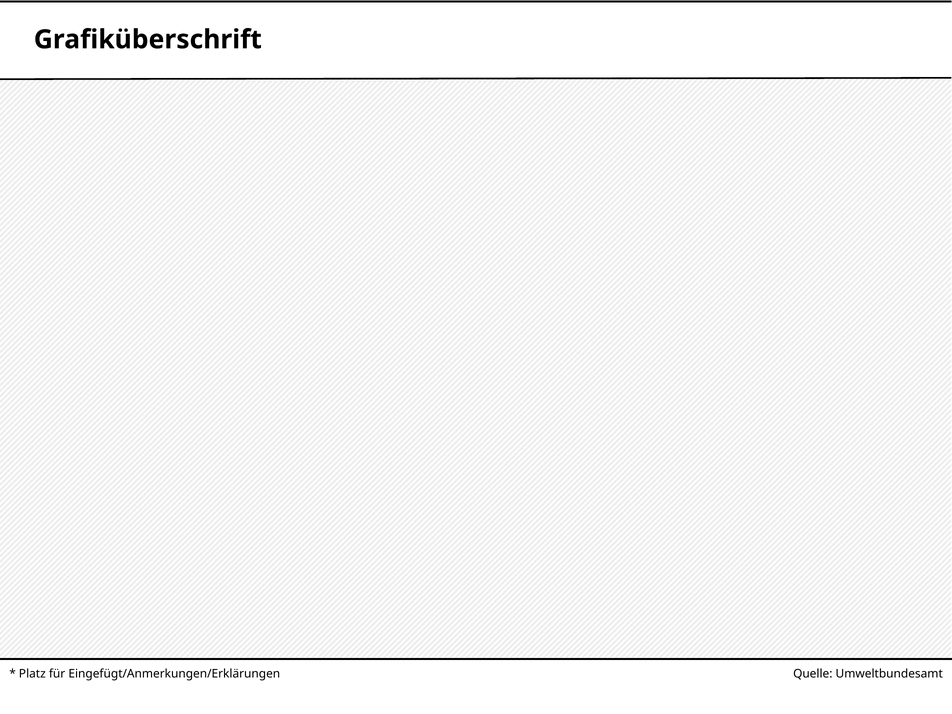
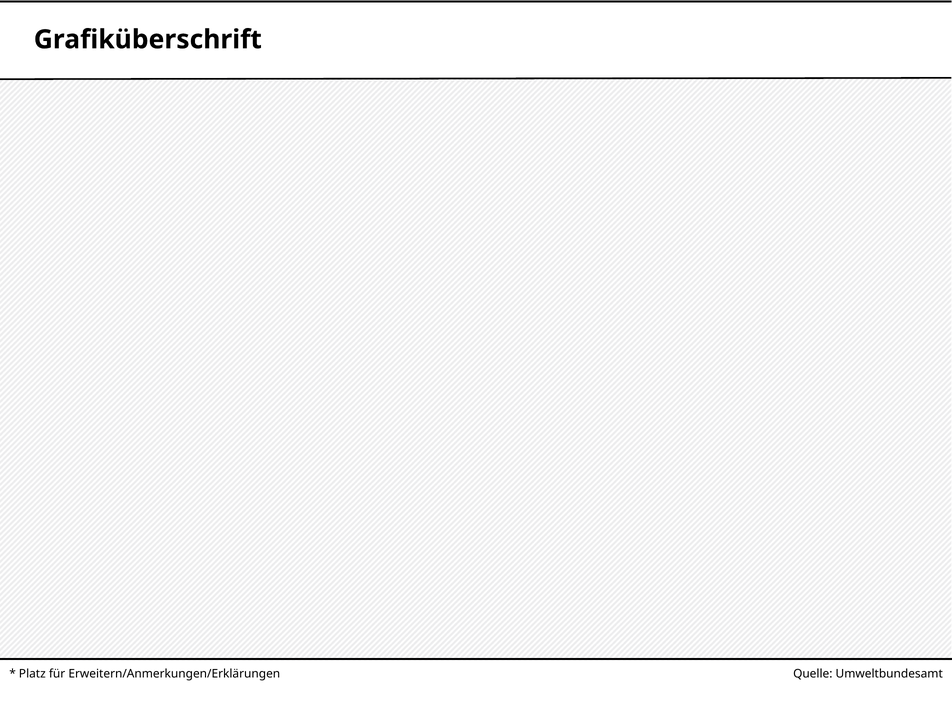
Eingefügt/Anmerkungen/Erklärungen: Eingefügt/Anmerkungen/Erklärungen -> Erweitern/Anmerkungen/Erklärungen (174, 674)
